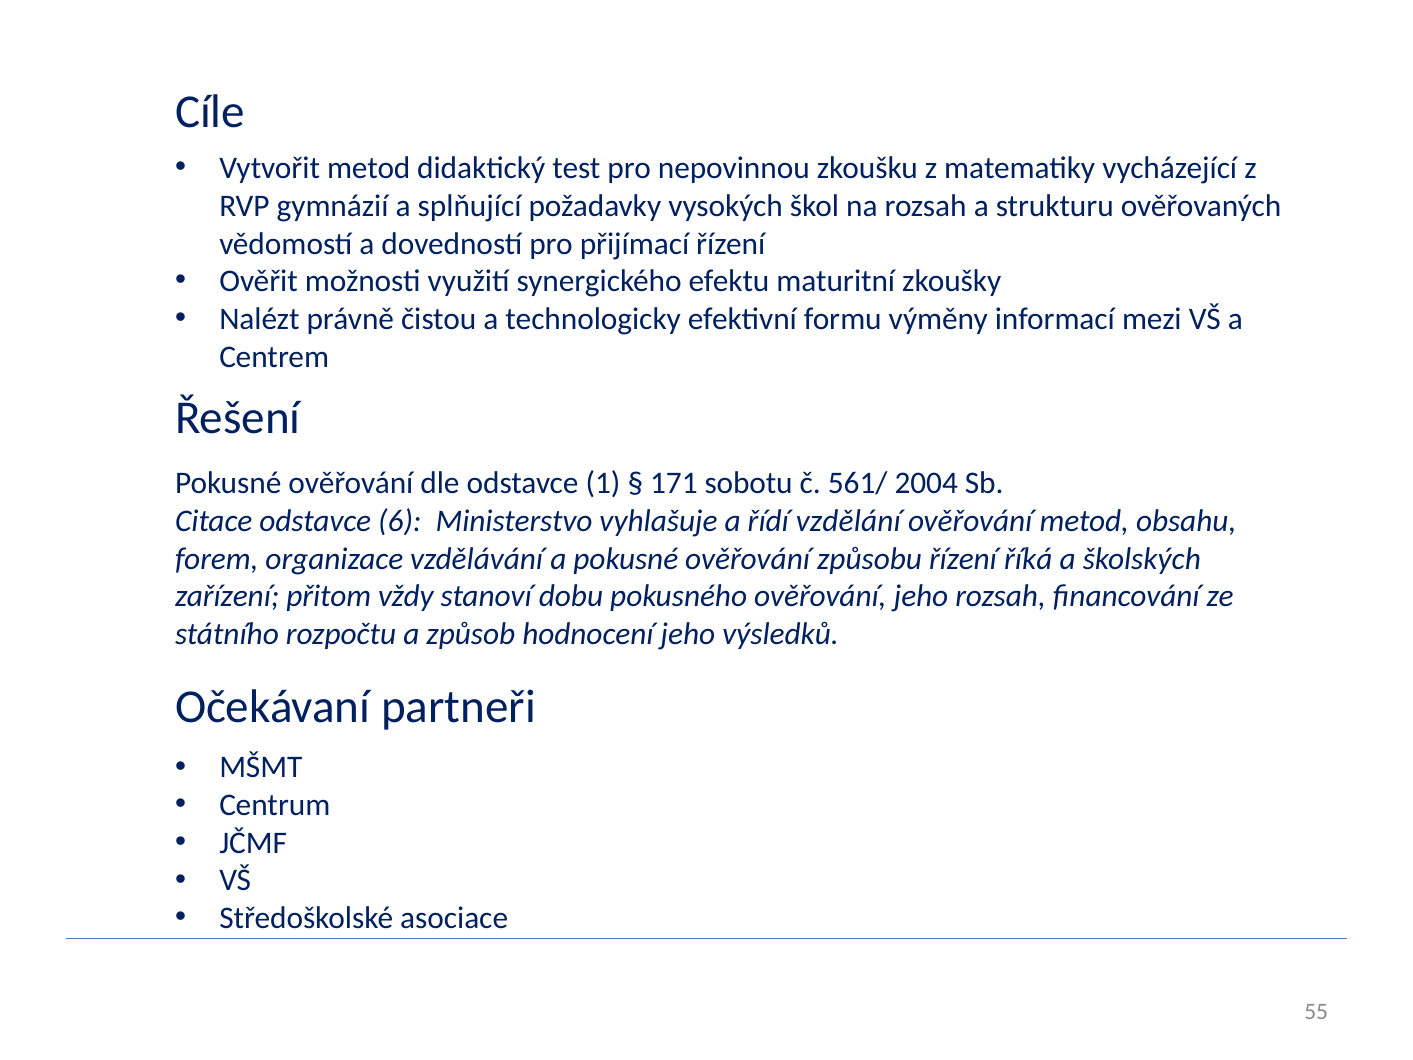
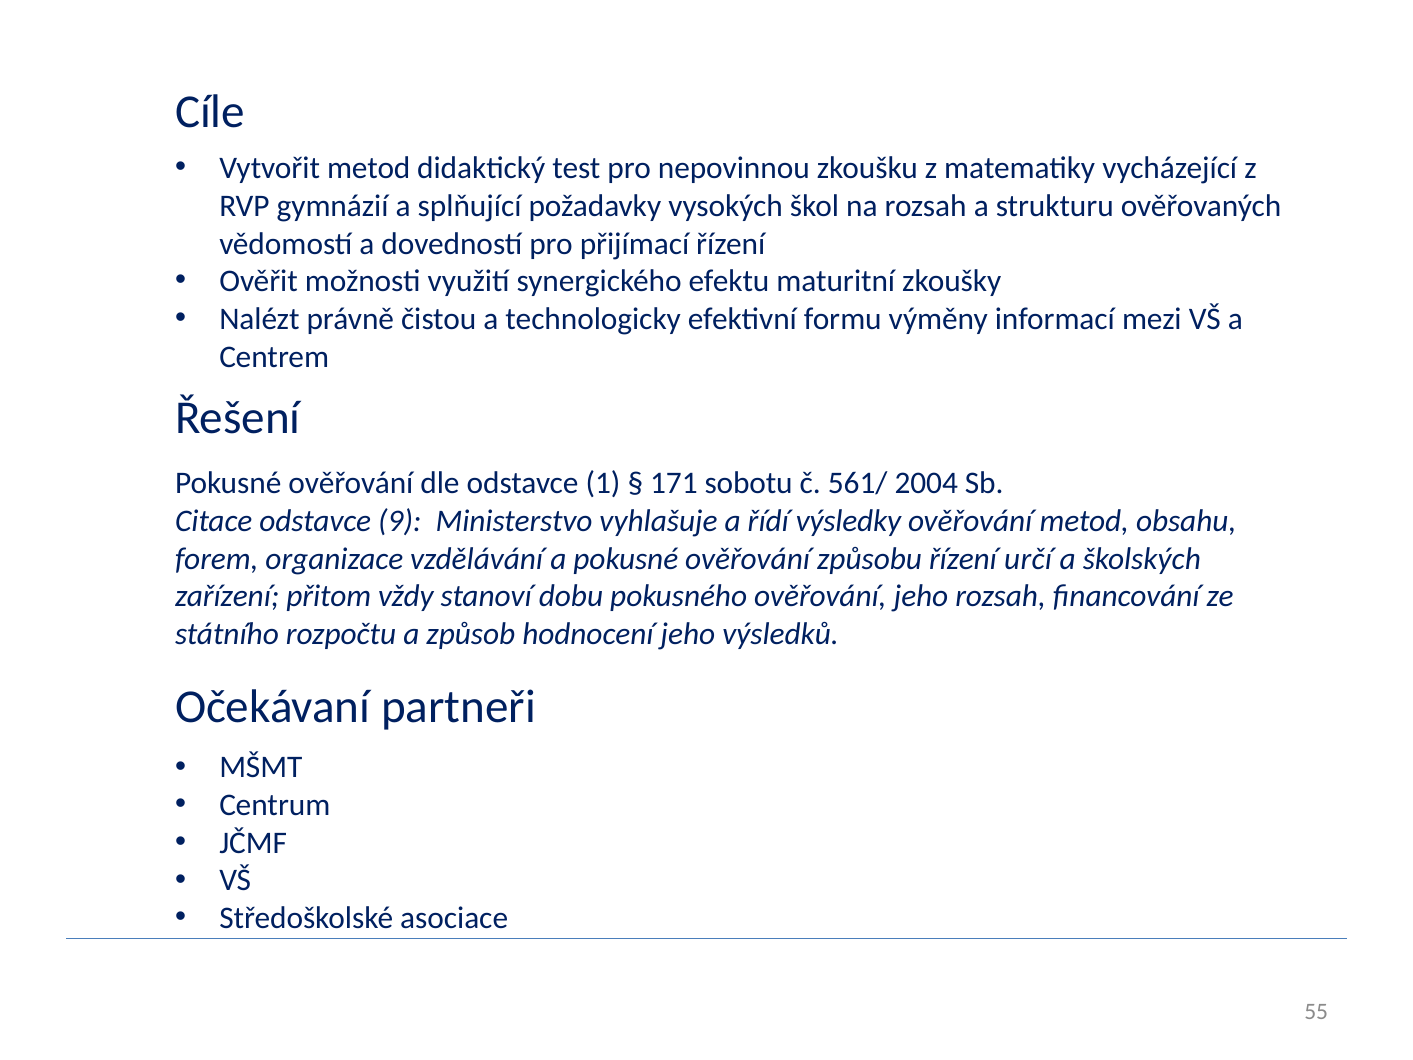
6: 6 -> 9 (400, 521)
vzdělání: vzdělání -> výsledky (848, 521)
říká: říká -> určí (1028, 559)
